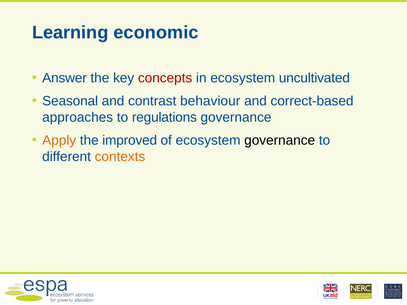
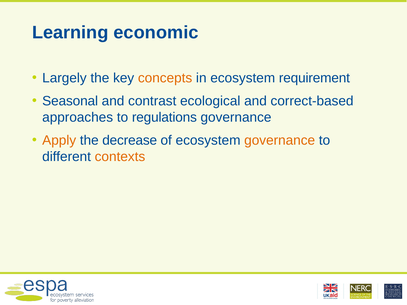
Answer: Answer -> Largely (64, 78)
concepts colour: red -> orange (165, 78)
uncultivated: uncultivated -> requirement (314, 78)
behaviour: behaviour -> ecological (210, 101)
improved: improved -> decrease (130, 140)
governance colour: black -> orange (280, 140)
